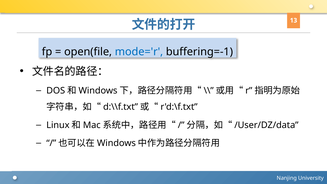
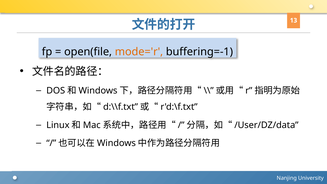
mode='r colour: blue -> orange (139, 52)
